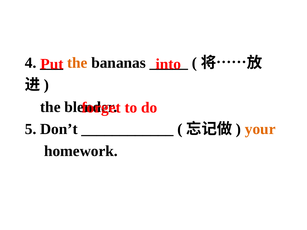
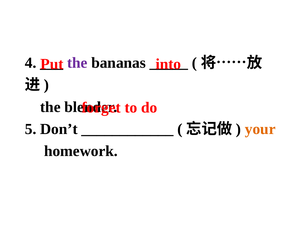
the colour: orange -> purple (77, 63)
